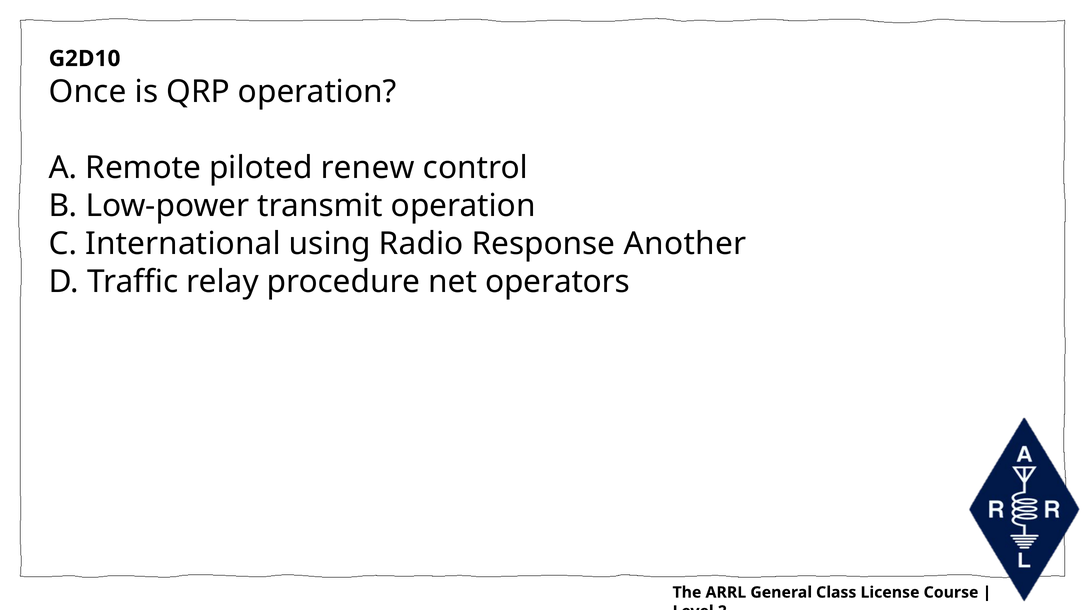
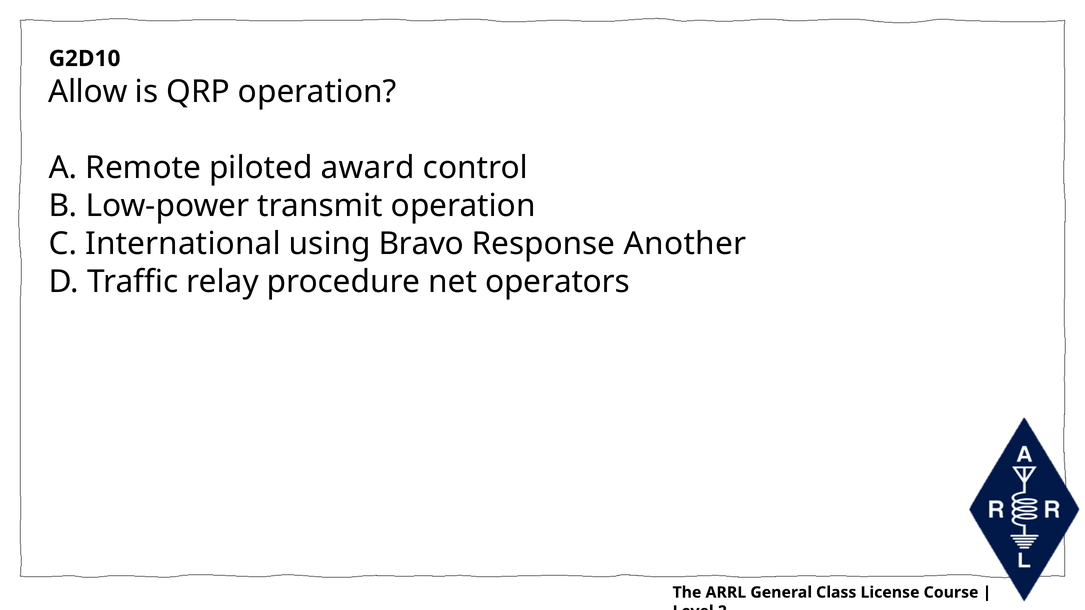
Once: Once -> Allow (88, 92)
renew: renew -> award (368, 168)
Radio: Radio -> Bravo (421, 244)
